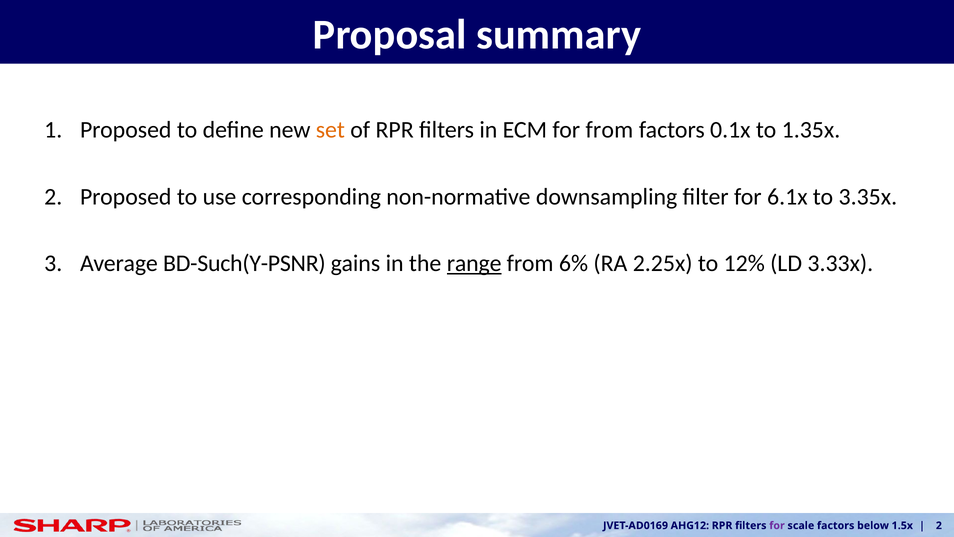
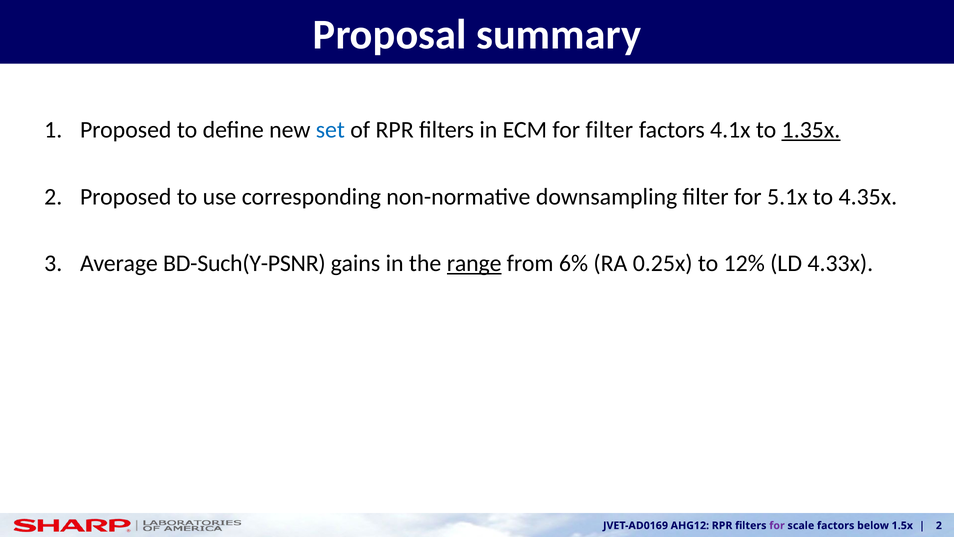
set colour: orange -> blue (330, 130)
for from: from -> filter (609, 130)
0.1x: 0.1x -> 4.1x (730, 130)
1.35x underline: none -> present (811, 130)
6.1x: 6.1x -> 5.1x (787, 197)
3.35x: 3.35x -> 4.35x (868, 197)
2.25x: 2.25x -> 0.25x (663, 263)
3.33x: 3.33x -> 4.33x (840, 263)
